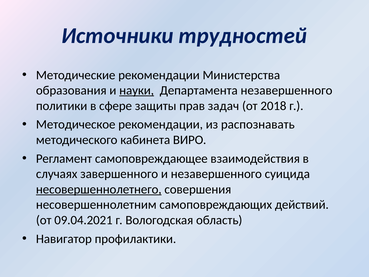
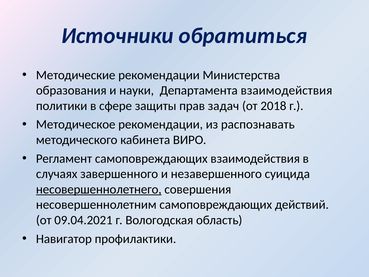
трудностей: трудностей -> обратиться (243, 36)
науки underline: present -> none (137, 90)
Департамента незавершенного: незавершенного -> взаимодействия (286, 90)
Регламент самоповреждающее: самоповреждающее -> самоповреждающих (151, 158)
